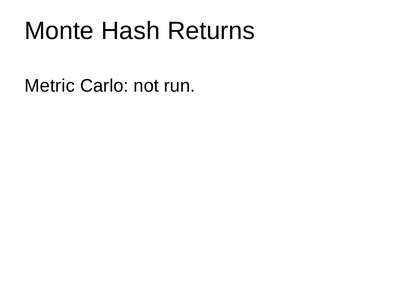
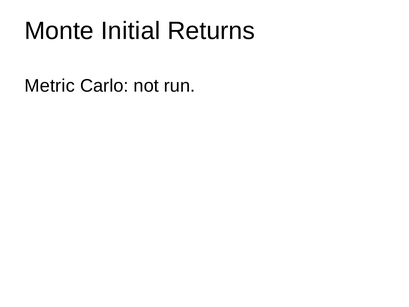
Hash: Hash -> Initial (131, 31)
